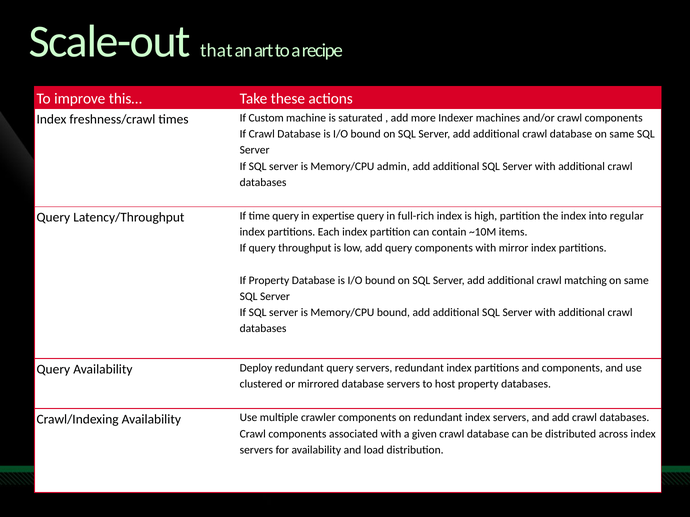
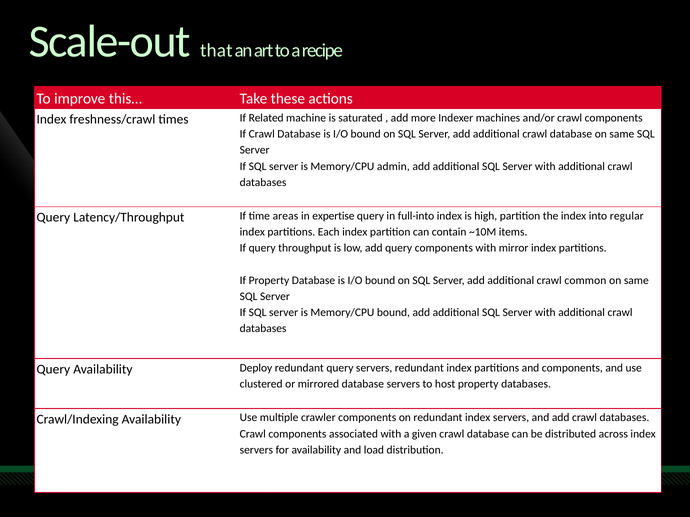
Custom: Custom -> Related (266, 118)
time query: query -> areas (285, 216)
full-rich: full-rich -> full-into (416, 216)
matching: matching -> common (585, 281)
